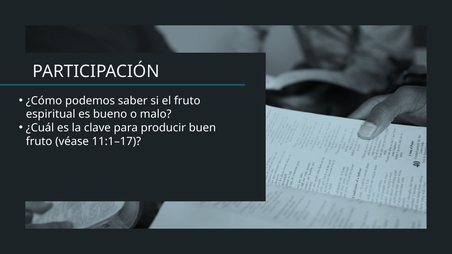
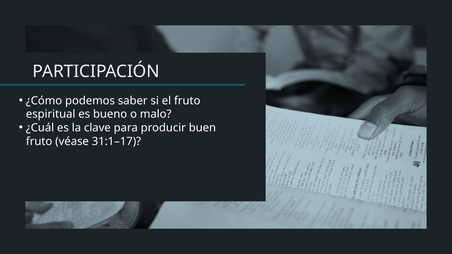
11:1–17: 11:1–17 -> 31:1–17 (116, 141)
